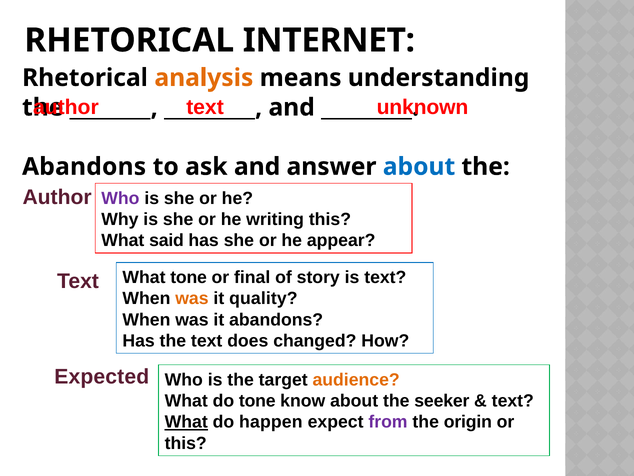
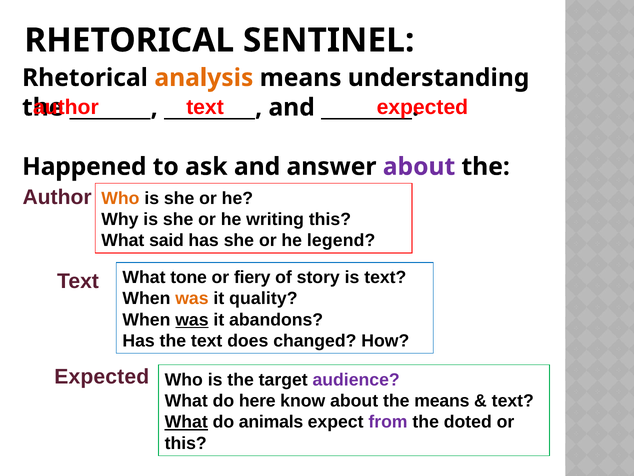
INTERNET: INTERNET -> SENTINEL (329, 40)
unknown: unknown -> expected (422, 107)
Abandons: Abandons -> Happened (84, 167)
about colour: blue -> purple (419, 167)
Who colour: purple -> orange (120, 198)
appear: appear -> legend (341, 240)
final: final -> fiery (252, 277)
was underline: none -> present (192, 319)
audience colour: orange -> purple (356, 379)
do tone: tone -> here (257, 401)
the seeker: seeker -> means (442, 401)
happen: happen -> animals (271, 422)
origin: origin -> doted (468, 422)
